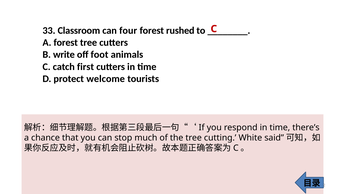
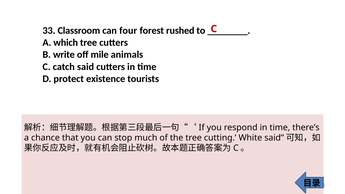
A forest: forest -> which (66, 43)
foot: foot -> mile (100, 55)
catch first: first -> said (86, 67)
welcome: welcome -> existence (106, 79)
